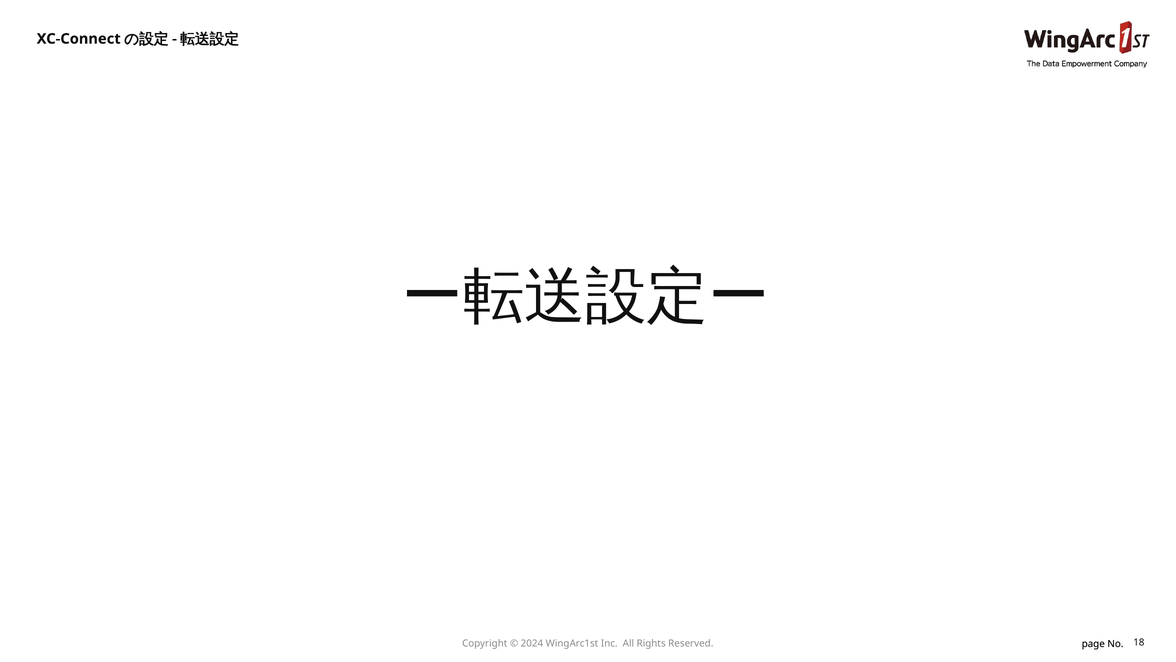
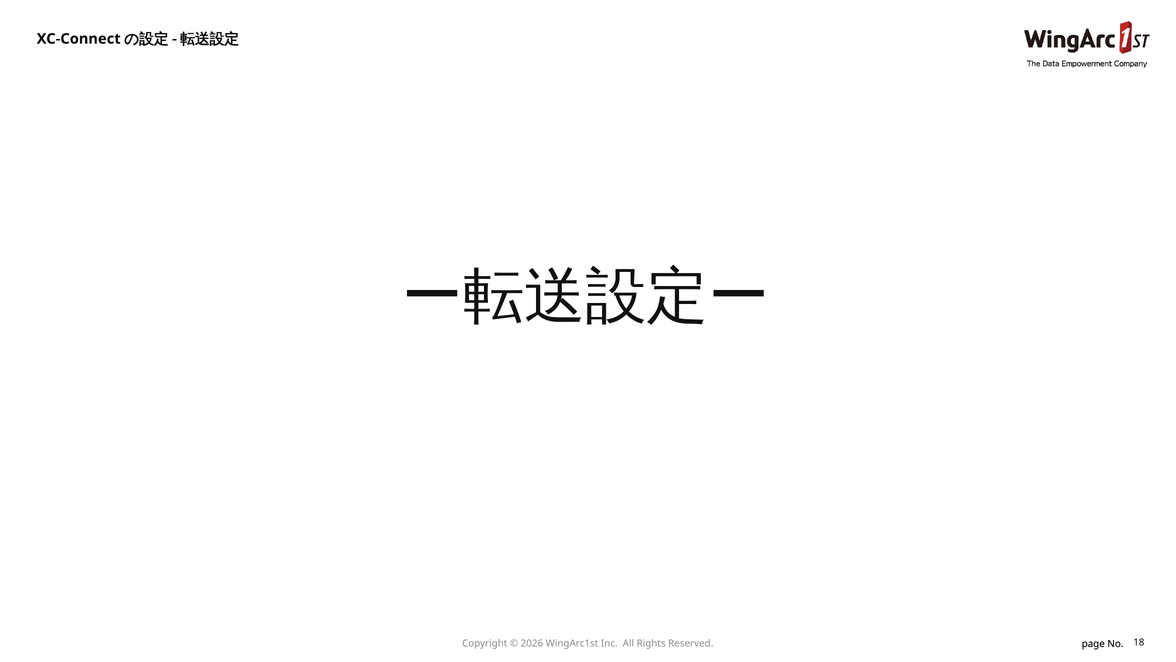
2024: 2024 -> 2026 (532, 643)
